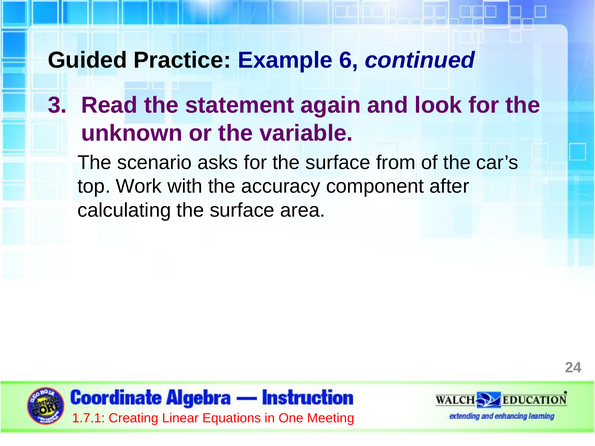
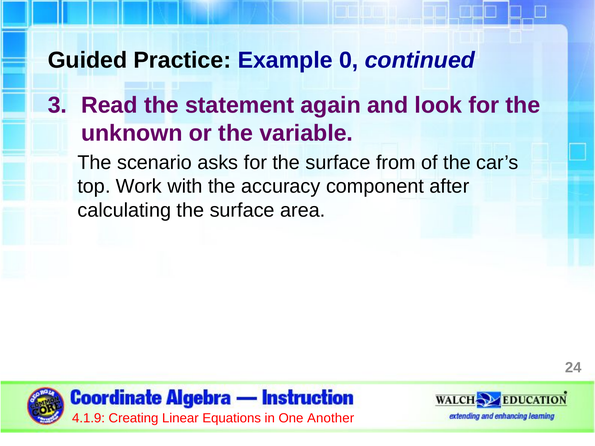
6: 6 -> 0 (349, 60)
1.7.1: 1.7.1 -> 4.1.9 (89, 418)
Meeting: Meeting -> Another (331, 418)
